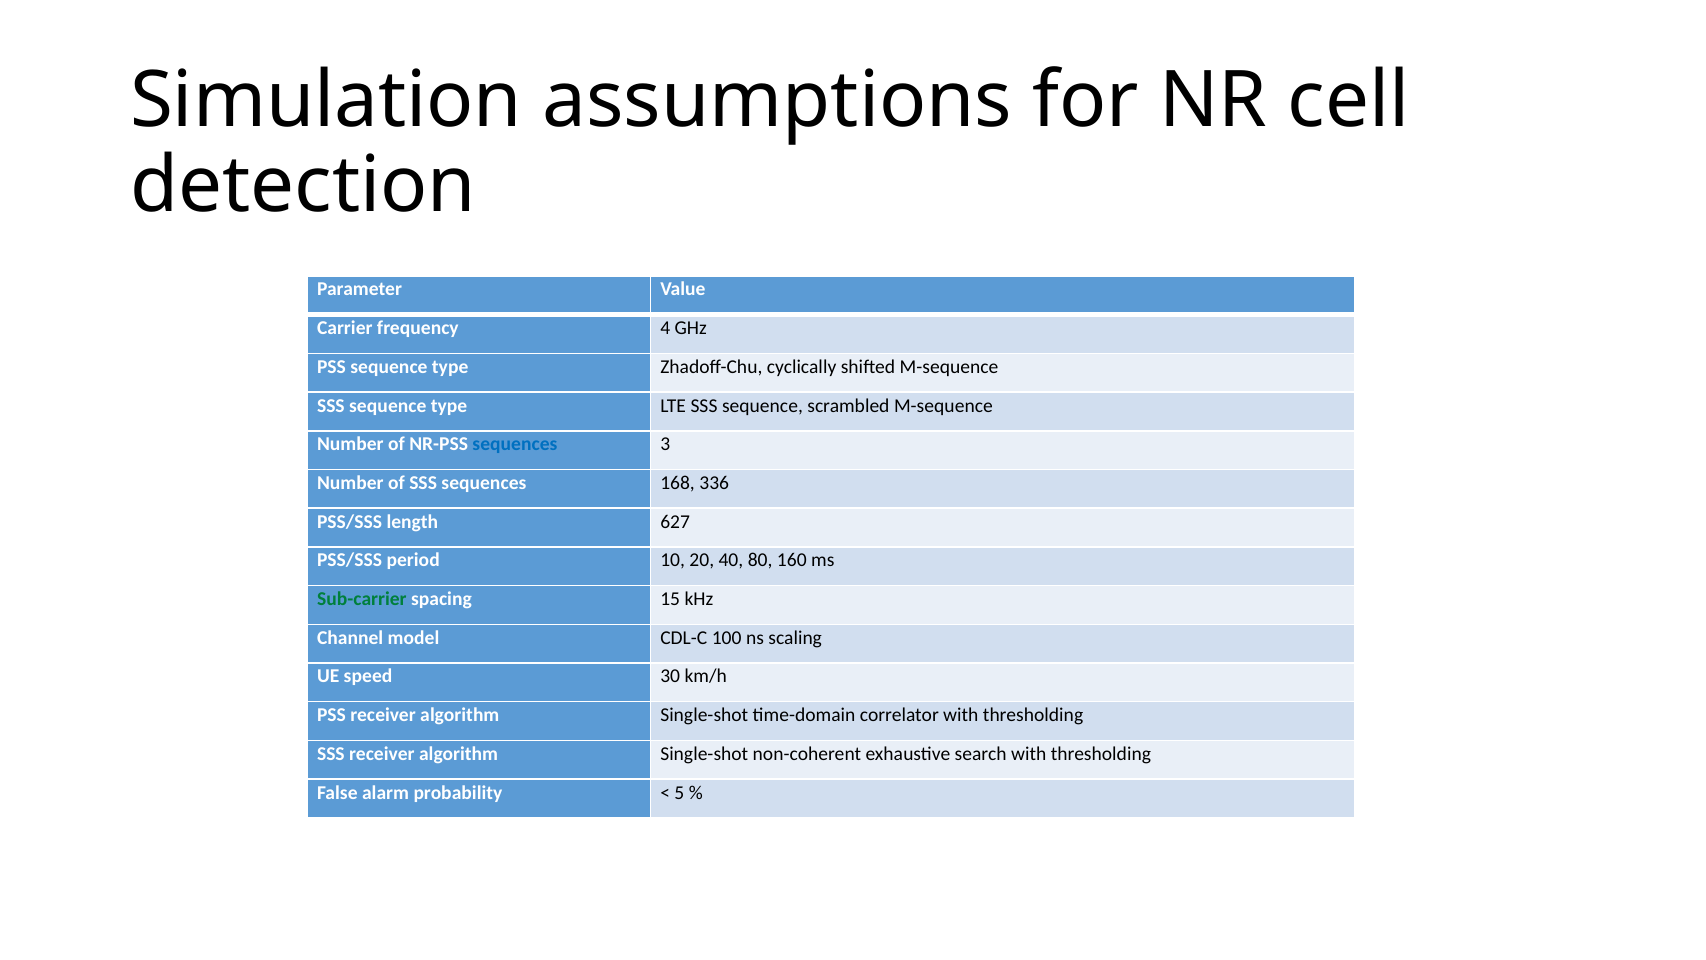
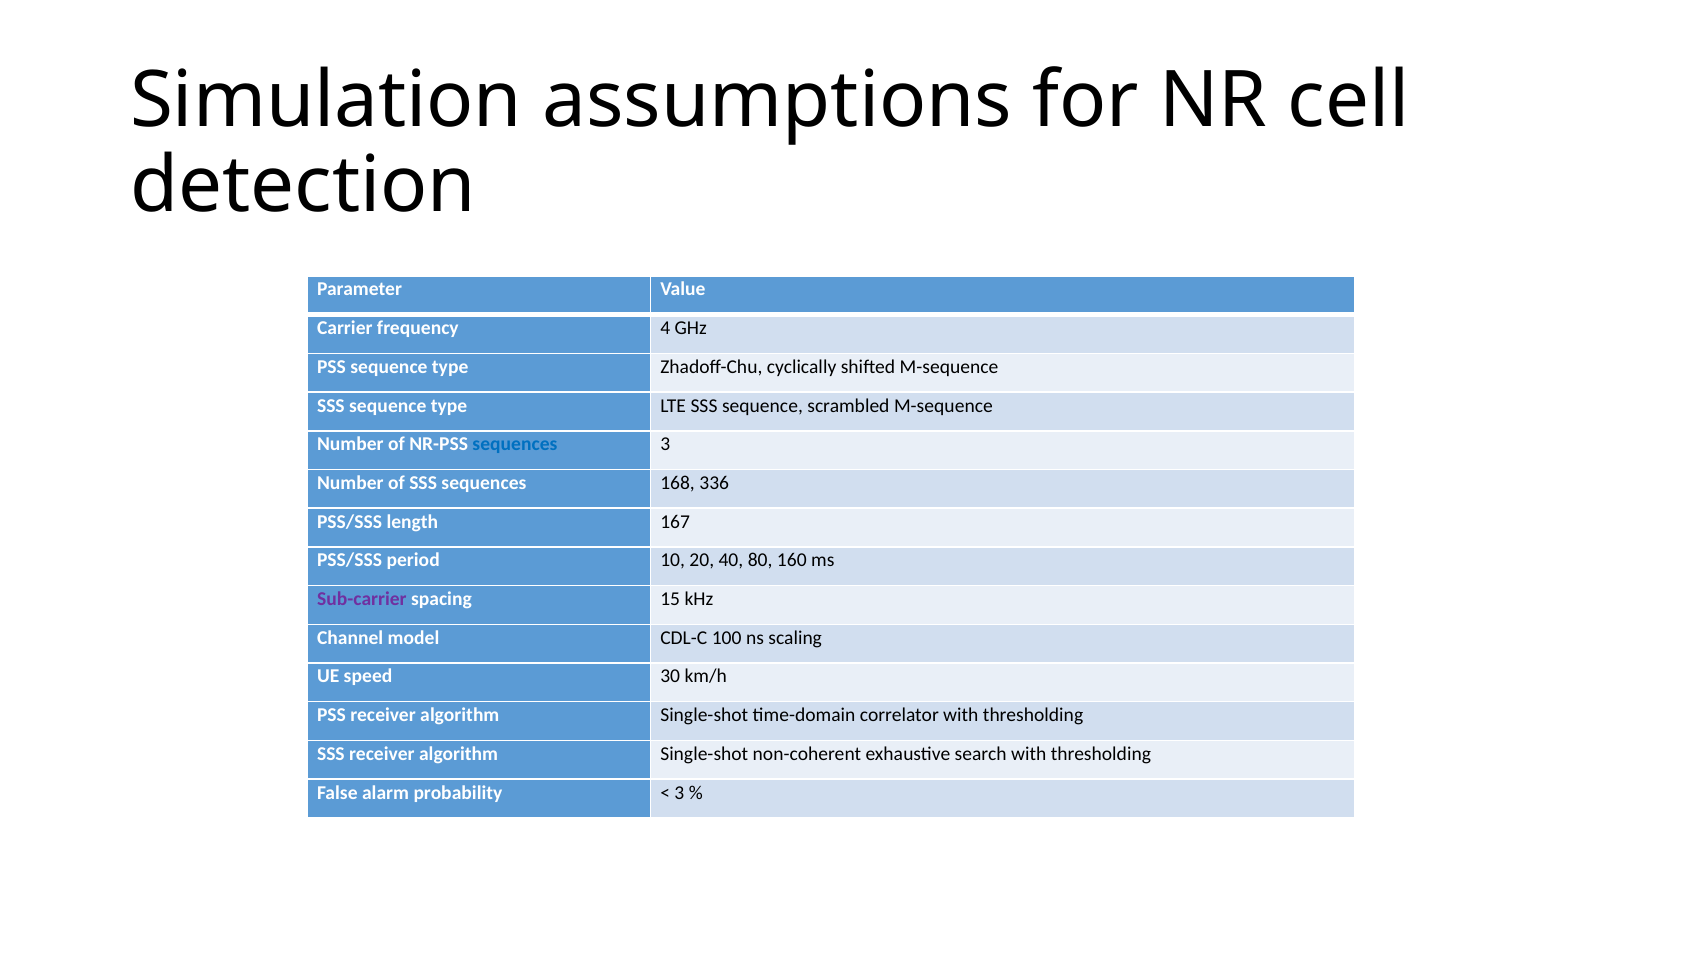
627: 627 -> 167 (675, 521)
Sub-carrier colour: green -> purple (362, 599)
5: 5 -> 3 (679, 792)
